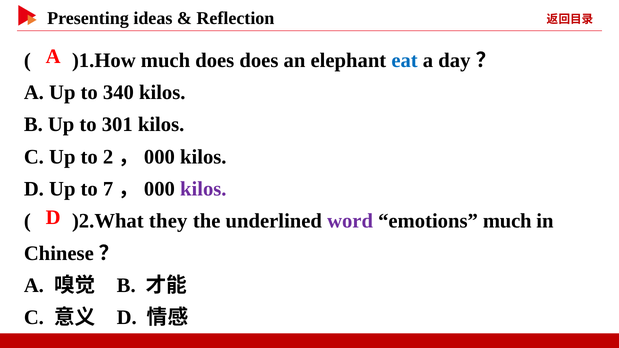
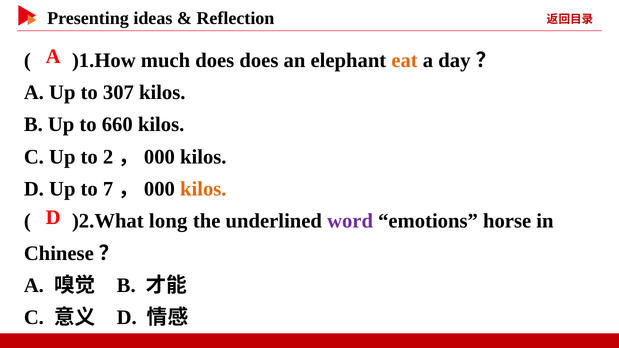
eat colour: blue -> orange (405, 60)
340: 340 -> 307 (118, 92)
301: 301 -> 660 (117, 125)
kilos colour: purple -> orange (203, 189)
they: they -> long (168, 221)
emotions much: much -> horse (507, 221)
